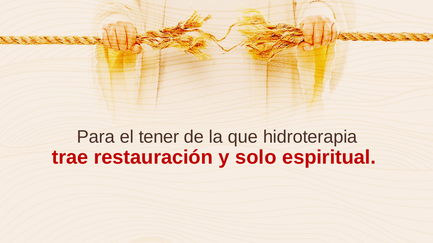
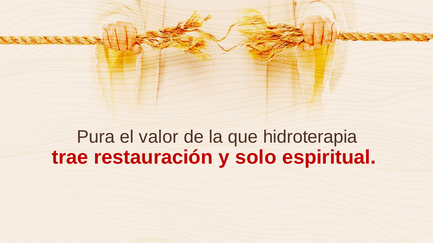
Para: Para -> Pura (96, 137)
tener: tener -> valor (159, 137)
